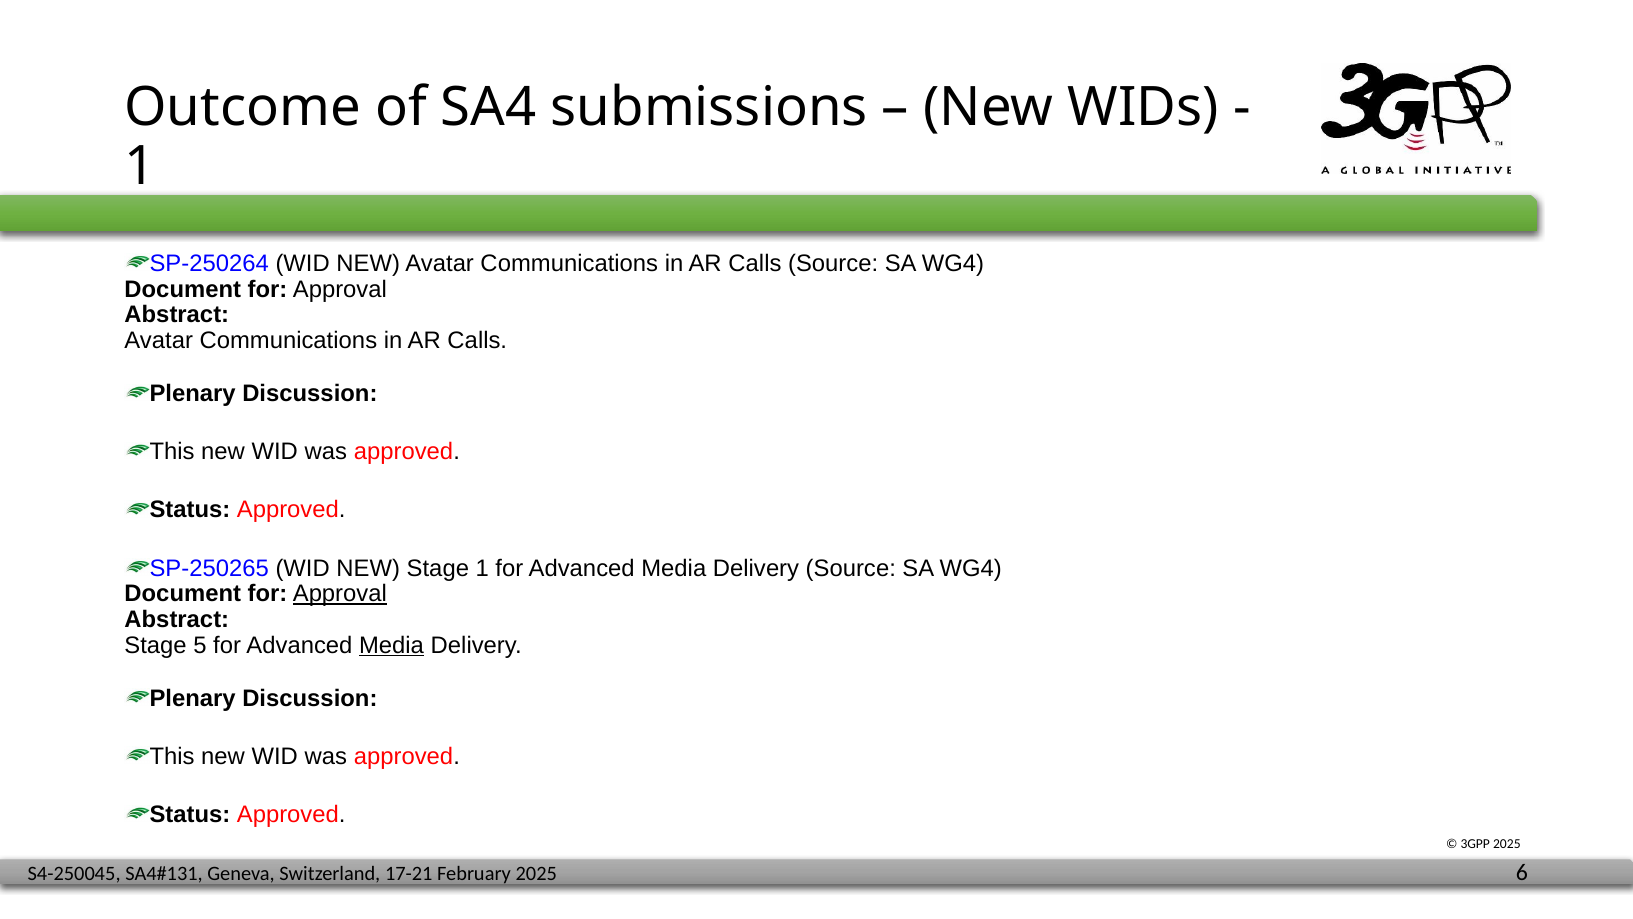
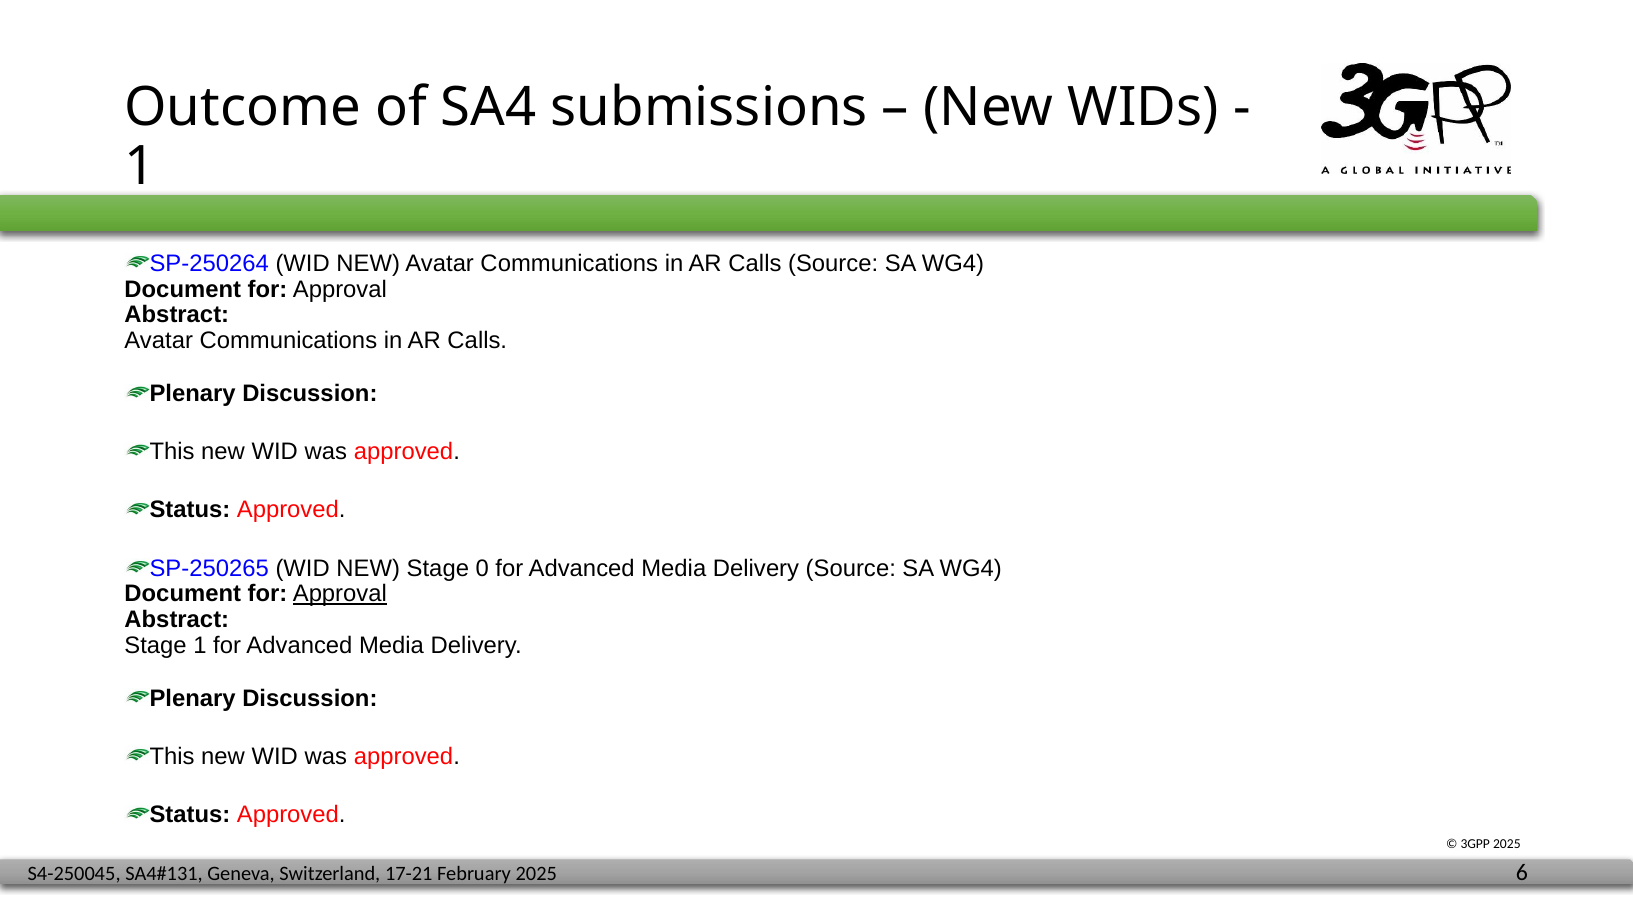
Stage 1: 1 -> 0 (482, 568)
Stage 5: 5 -> 1 (200, 645)
Media underline: present -> none (392, 645)
